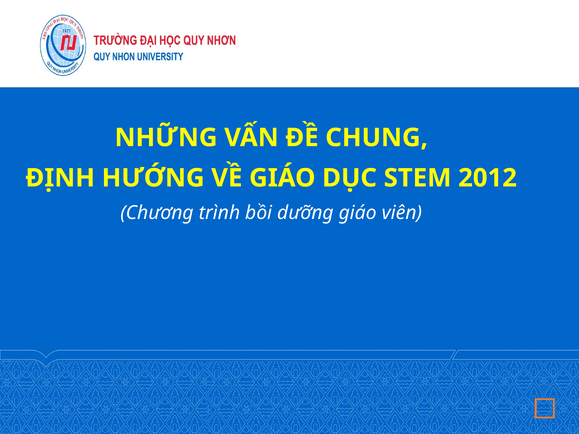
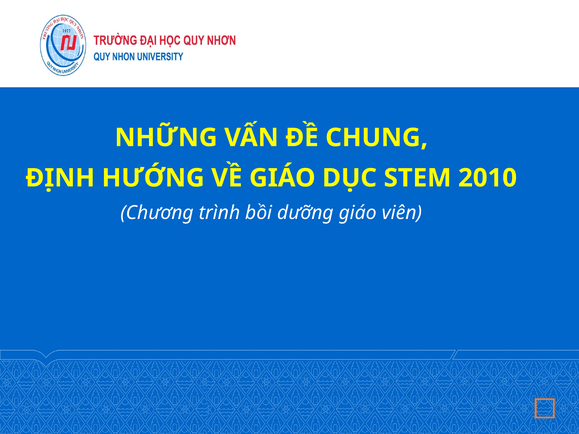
2012: 2012 -> 2010 (488, 178)
